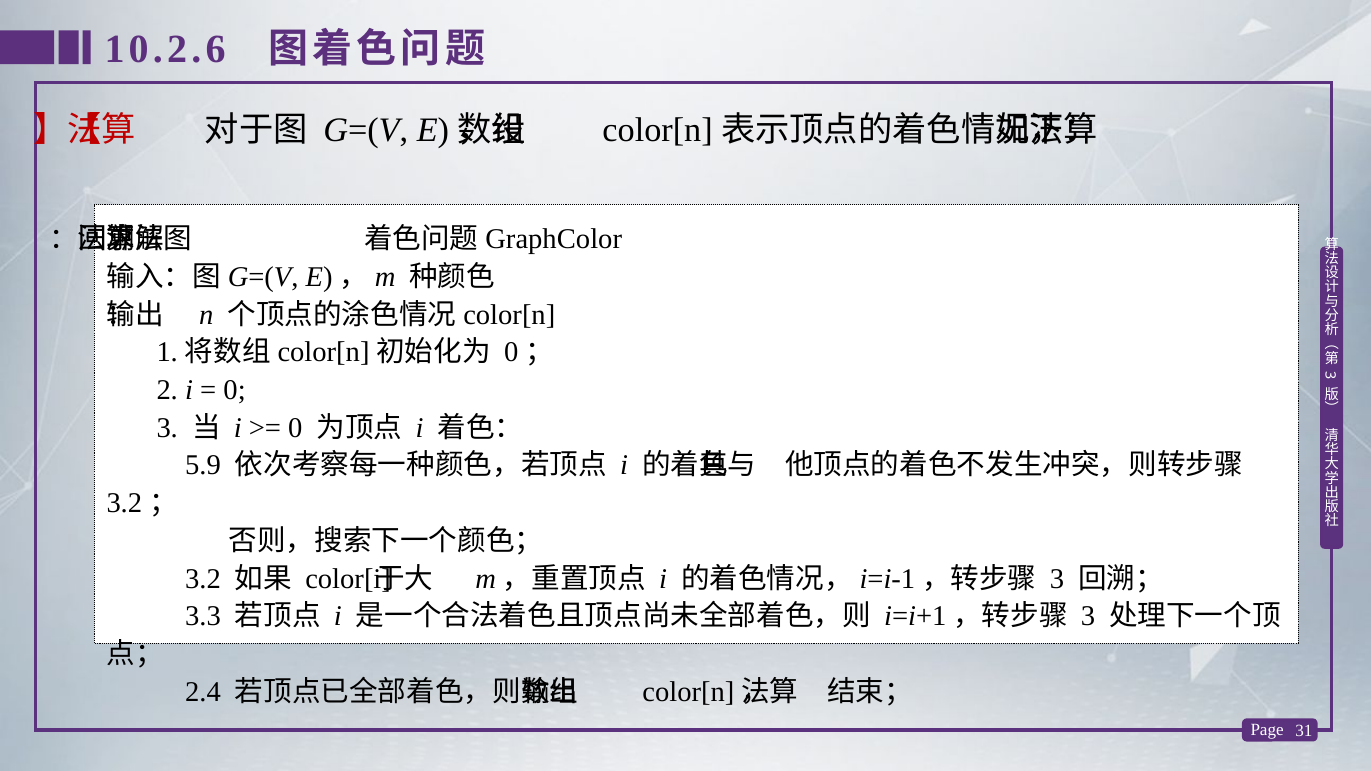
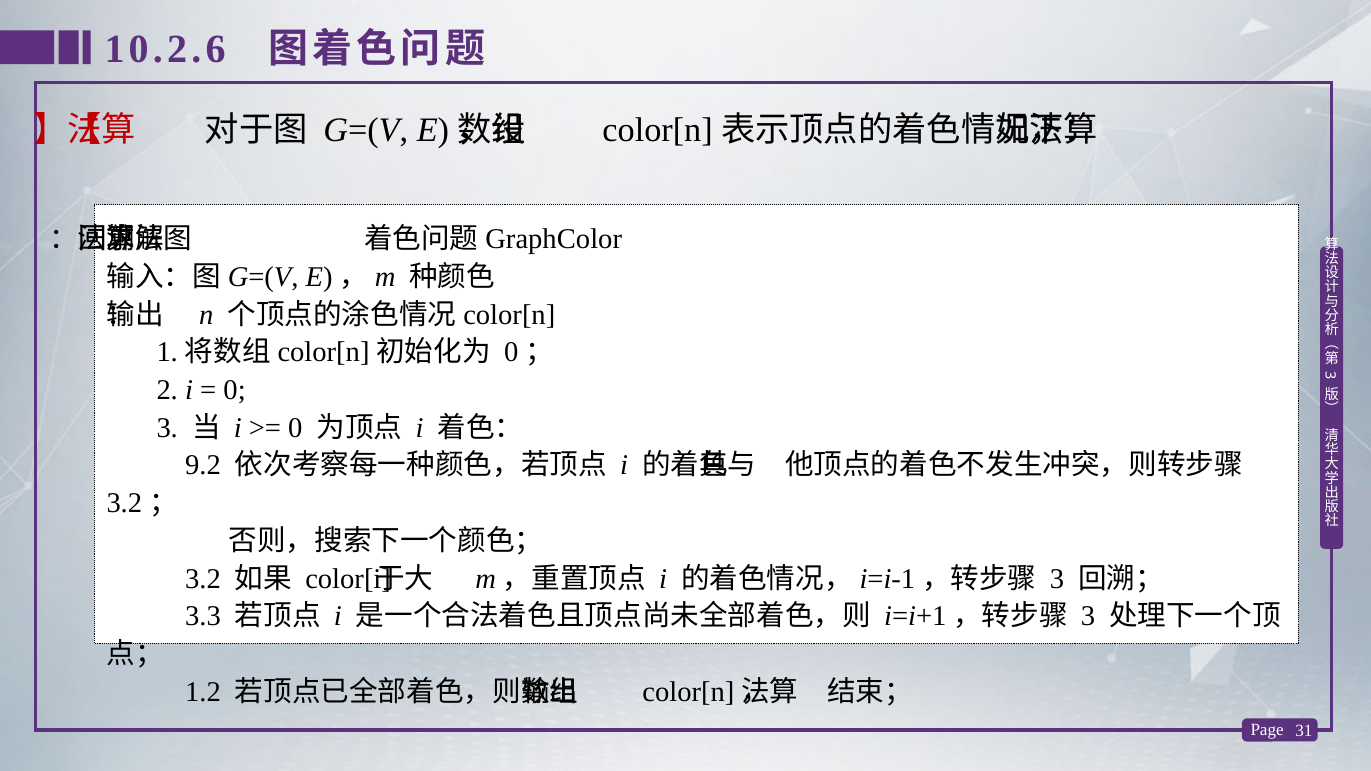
5.9: 5.9 -> 9.2 (203, 466)
2.4: 2.4 -> 1.2 (203, 692)
